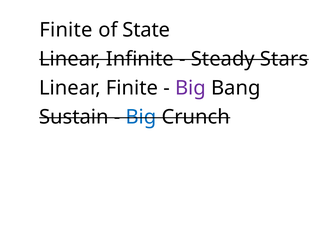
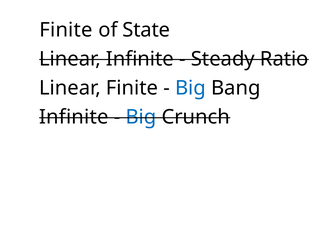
Stars: Stars -> Ratio (284, 59)
Big colour: purple -> blue (190, 88)
Sustain: Sustain -> Infinite (74, 117)
